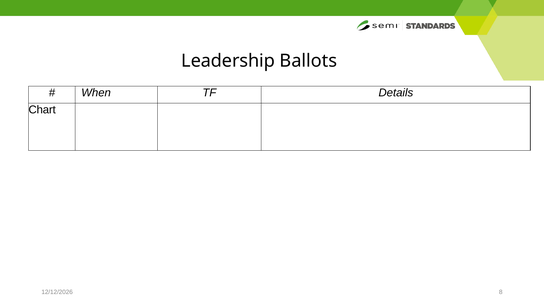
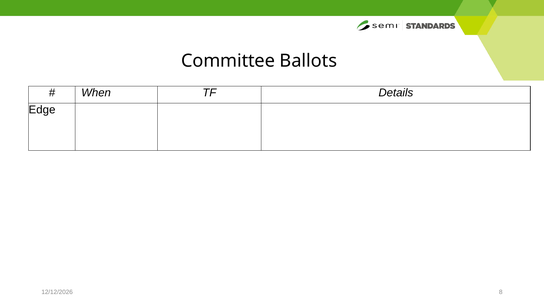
Leadership: Leadership -> Committee (228, 61)
Chart: Chart -> Edge (42, 110)
